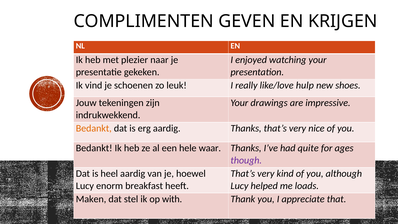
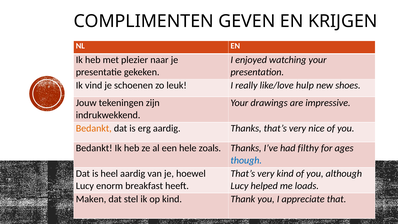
waar: waar -> zoals (210, 148)
quite: quite -> filthy (308, 148)
though colour: purple -> blue (246, 160)
op with: with -> kind (172, 199)
